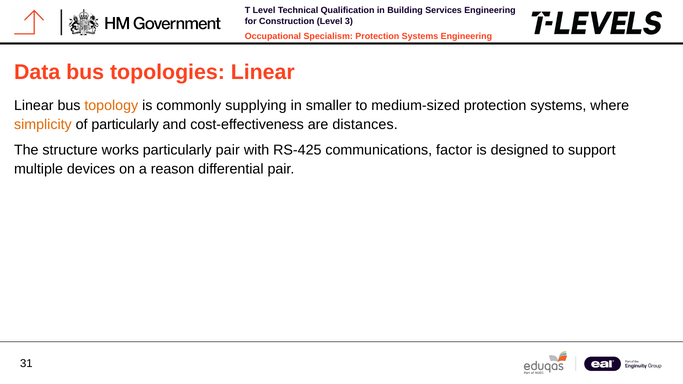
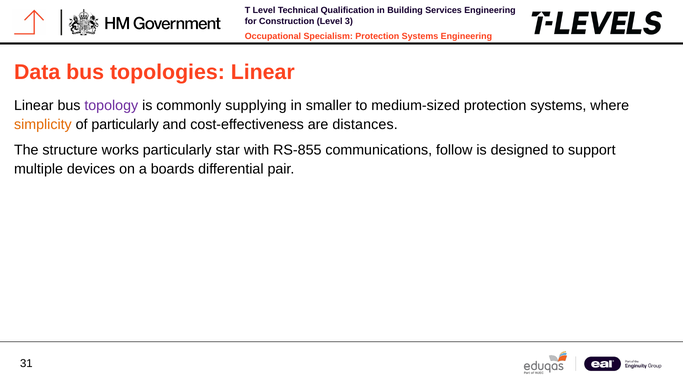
topology colour: orange -> purple (111, 106)
particularly pair: pair -> star (228, 150)
RS-425: RS-425 -> RS-855 (297, 150)
factor: factor -> follow (454, 150)
reason: reason -> boards (173, 169)
